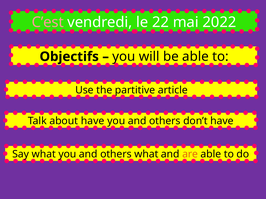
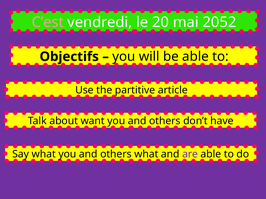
22: 22 -> 20 (161, 22)
2022: 2022 -> 2052 (219, 22)
about have: have -> want (93, 121)
are colour: orange -> purple (190, 155)
